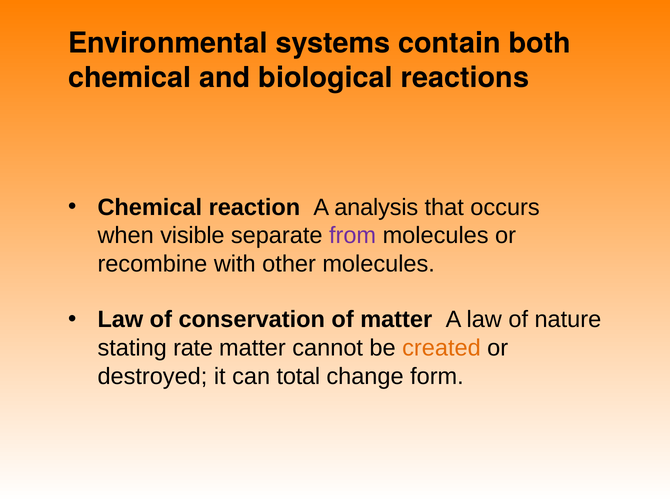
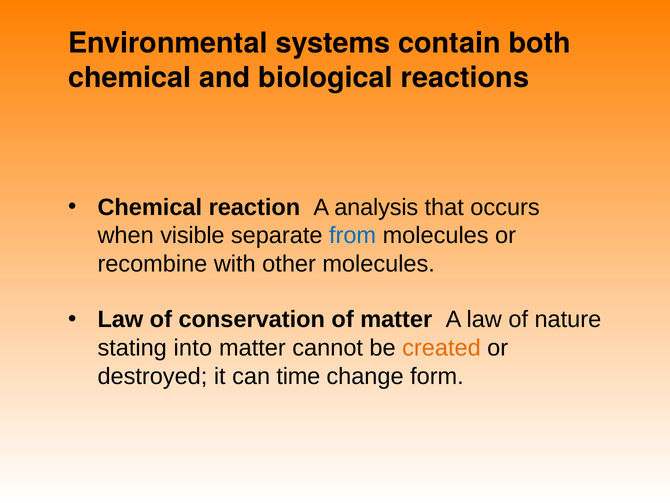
from colour: purple -> blue (353, 235)
rate: rate -> into (193, 348)
total: total -> time (298, 376)
